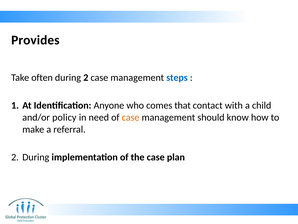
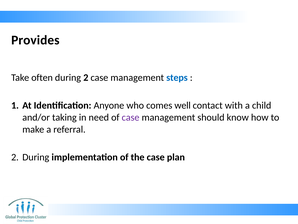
that: that -> well (183, 105)
policy: policy -> taking (64, 117)
case colour: orange -> purple (131, 117)
